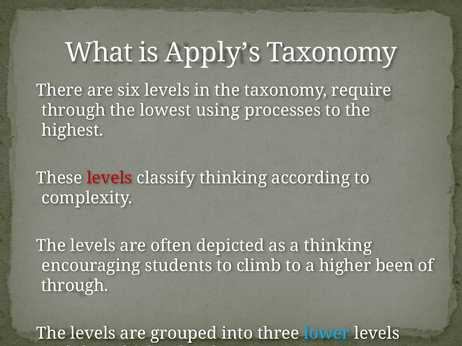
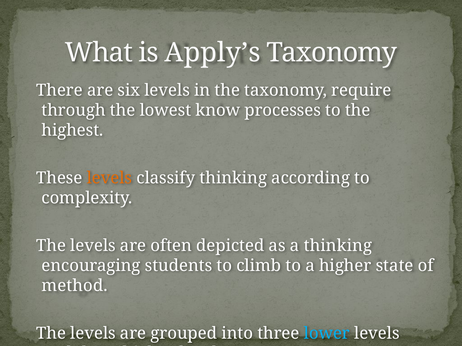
using: using -> know (218, 110)
levels colour: red -> orange (109, 178)
been: been -> state (395, 266)
through: through -> method (75, 286)
